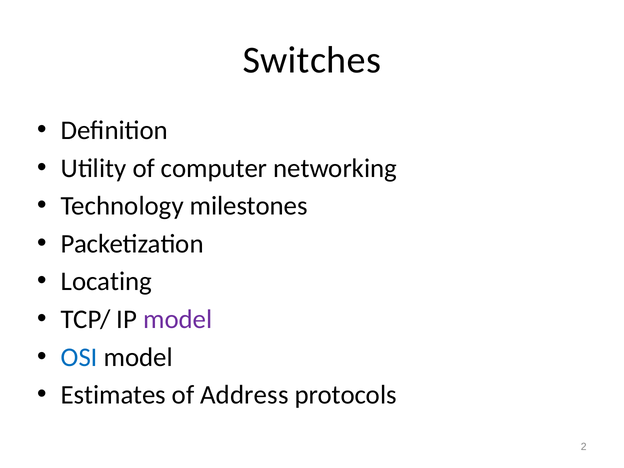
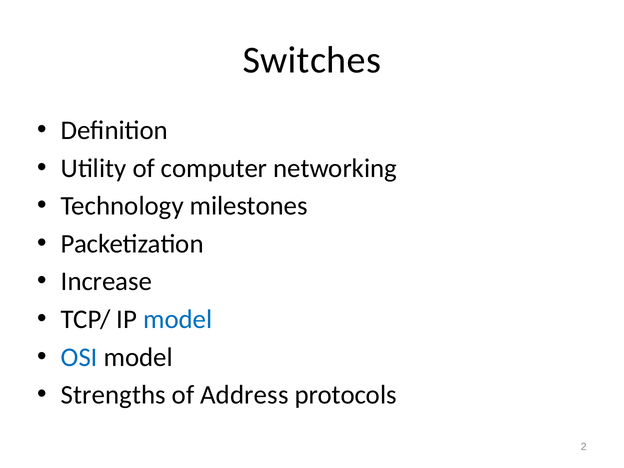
Locating: Locating -> Increase (106, 282)
model colour: purple -> blue (178, 319)
Estimates: Estimates -> Strengths (113, 395)
